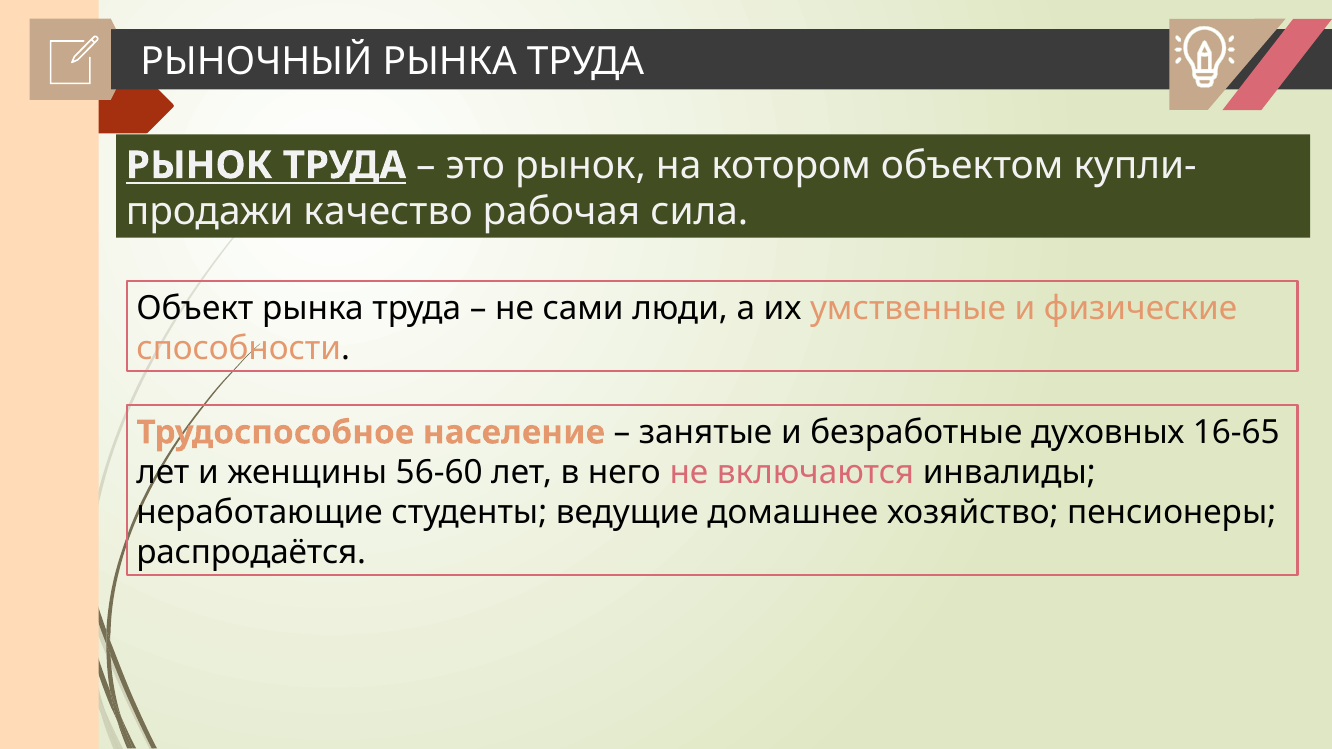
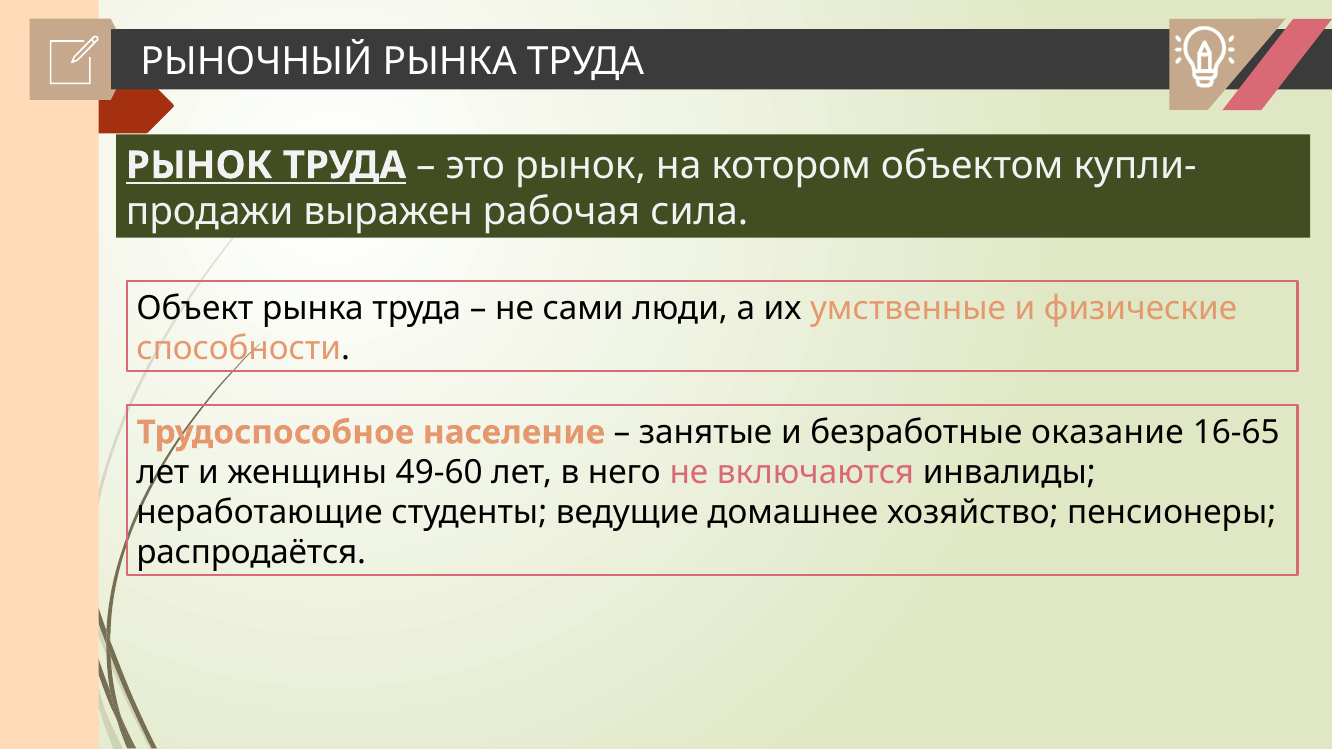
качество: качество -> выражен (388, 212)
духовных: духовных -> оказание (1107, 433)
56-60: 56-60 -> 49-60 (439, 473)
